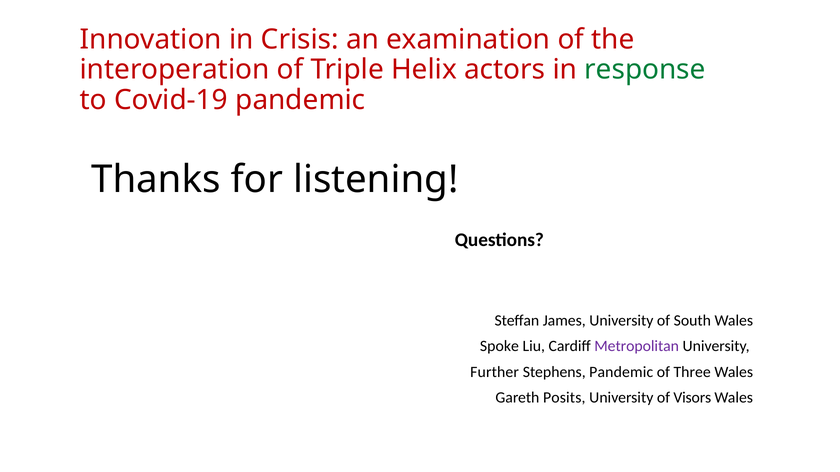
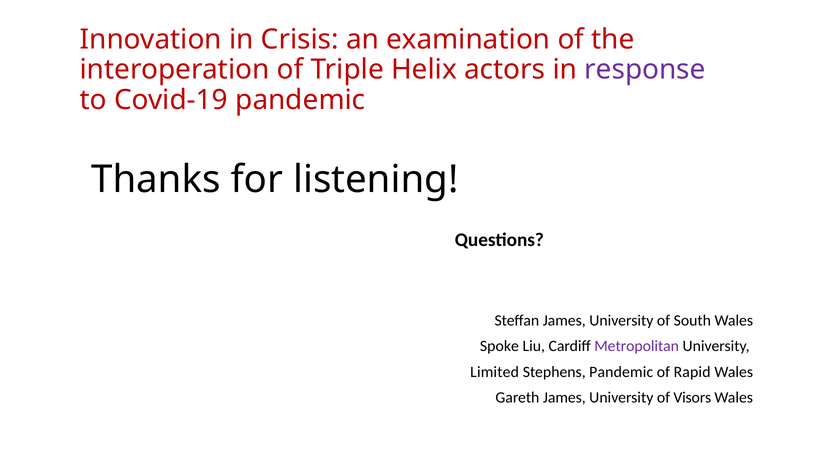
response colour: green -> purple (645, 70)
Further: Further -> Limited (495, 372)
Three: Three -> Rapid (692, 372)
Gareth Posits: Posits -> James (564, 398)
